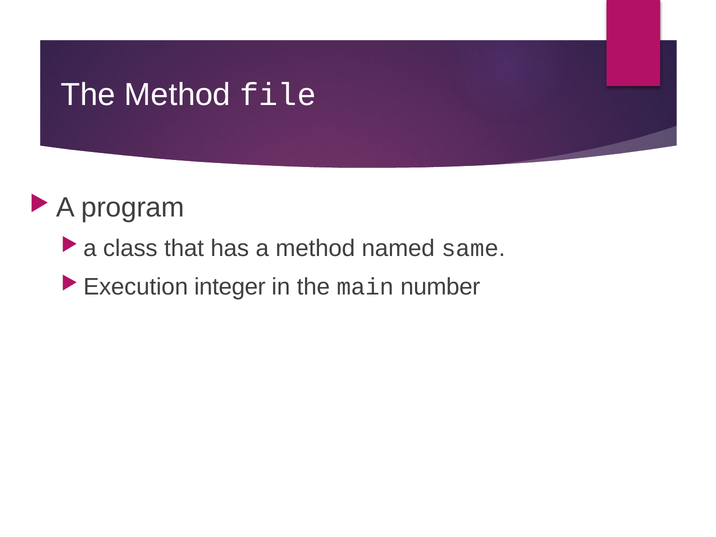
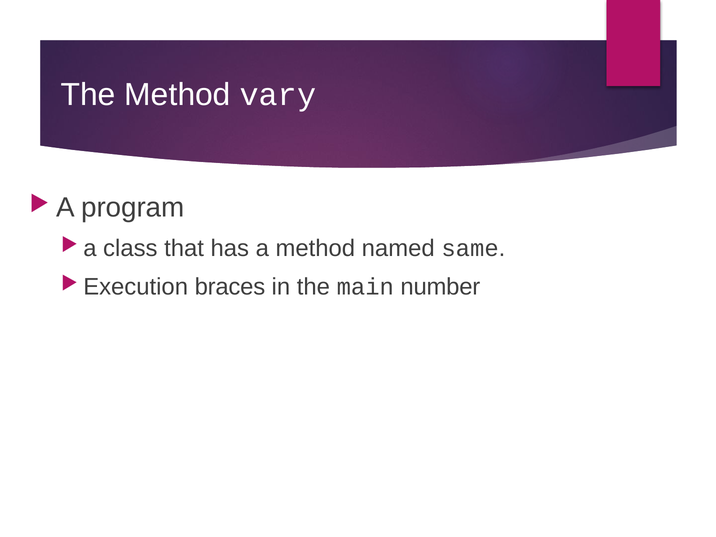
file: file -> vary (278, 95)
integer: integer -> braces (230, 287)
